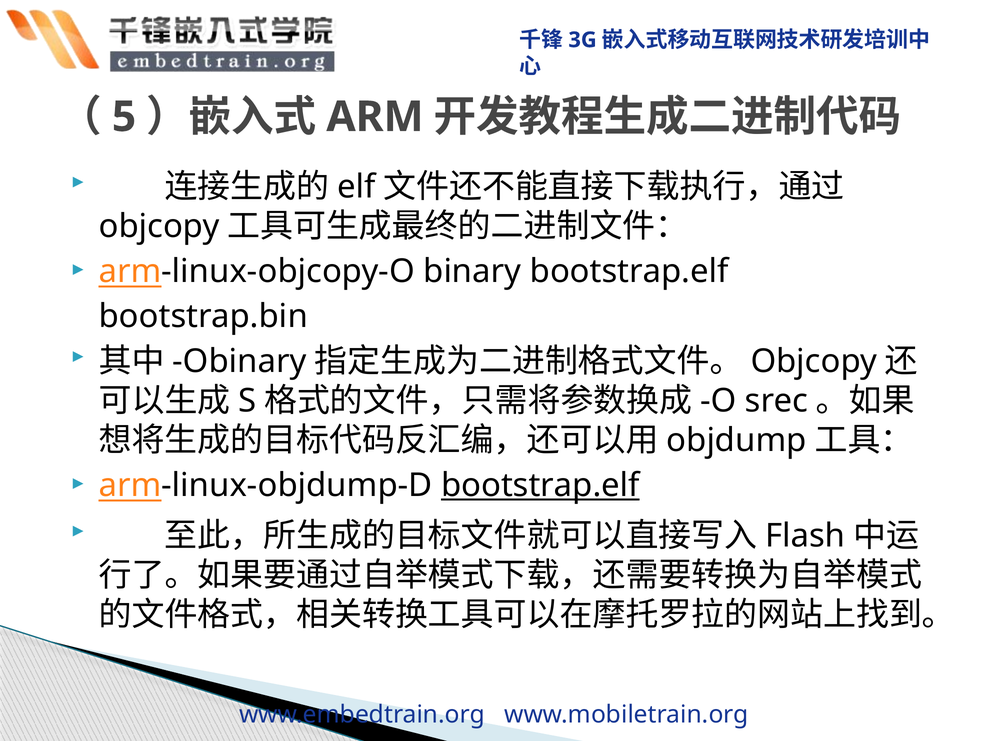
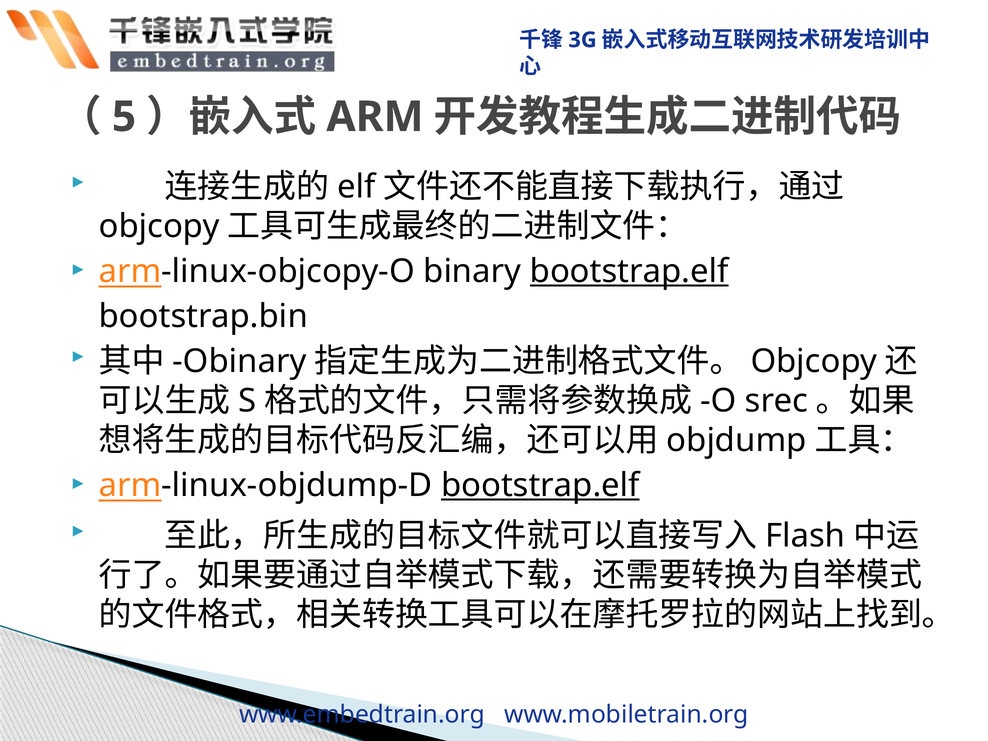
bootstrap.elf underline: none -> present (629, 272)
